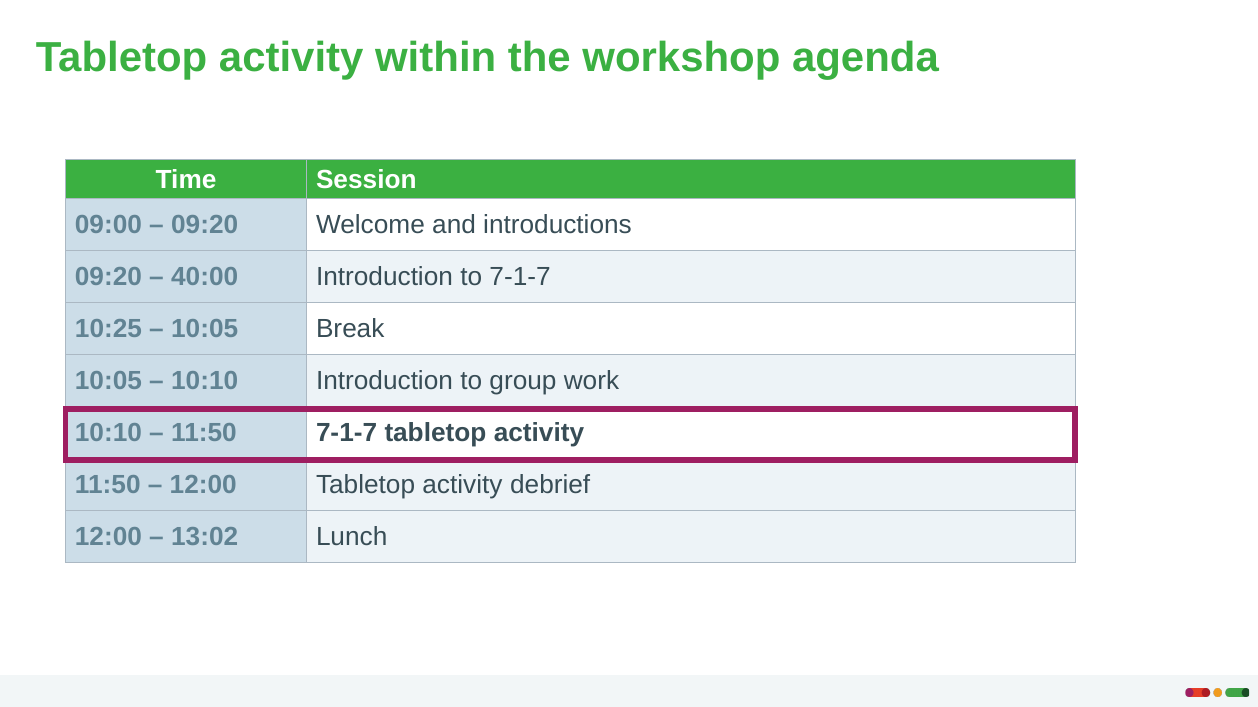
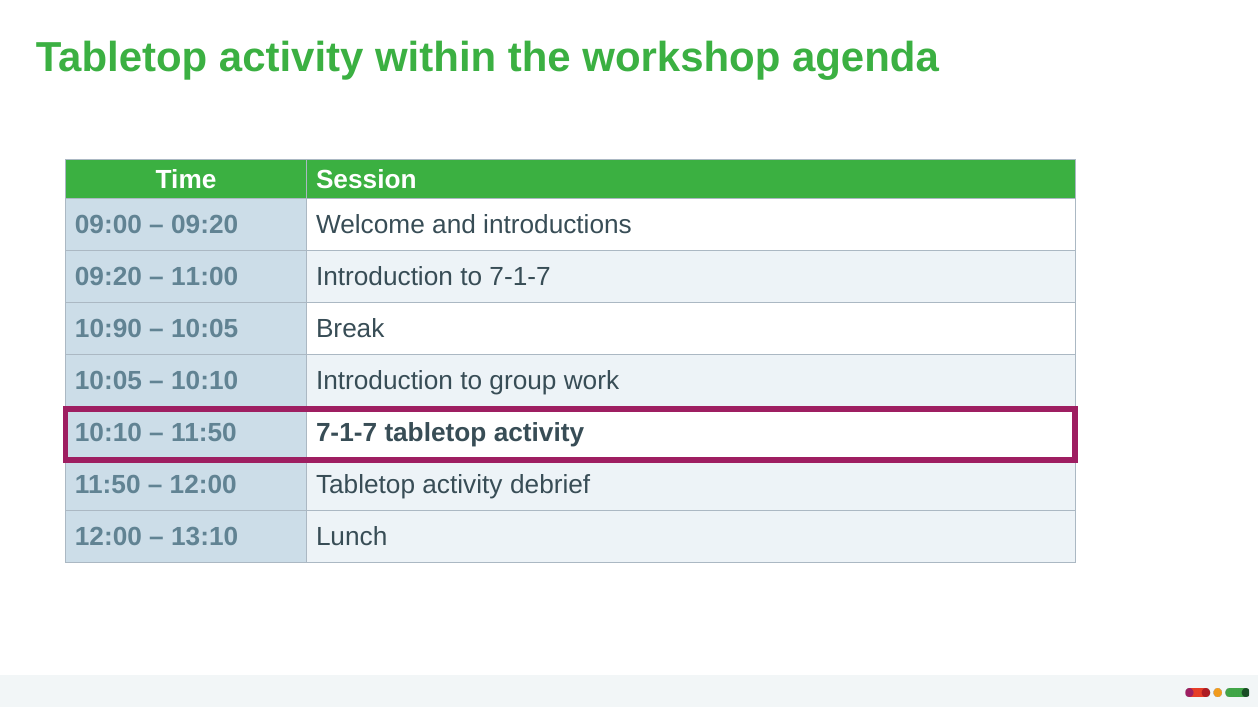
40:00: 40:00 -> 11:00 (205, 277)
10:25: 10:25 -> 10:90 (108, 329)
13:02: 13:02 -> 13:10 (205, 537)
